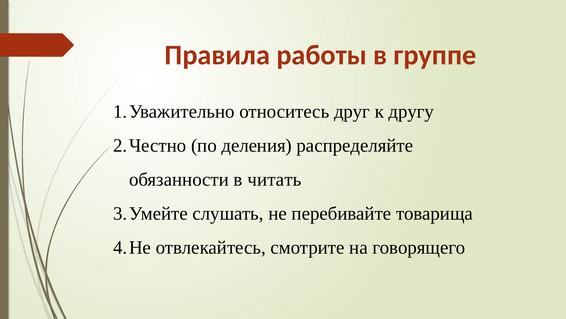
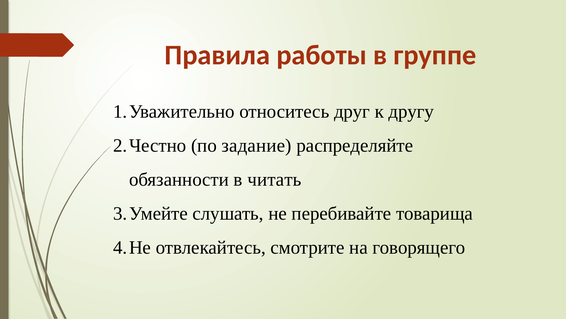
деления: деления -> задание (257, 145)
